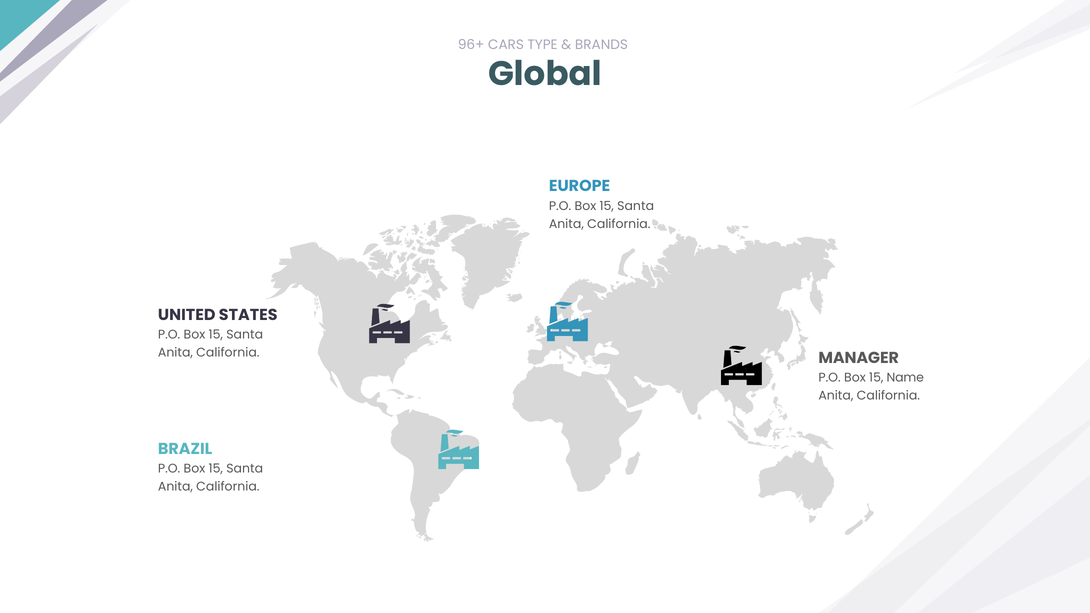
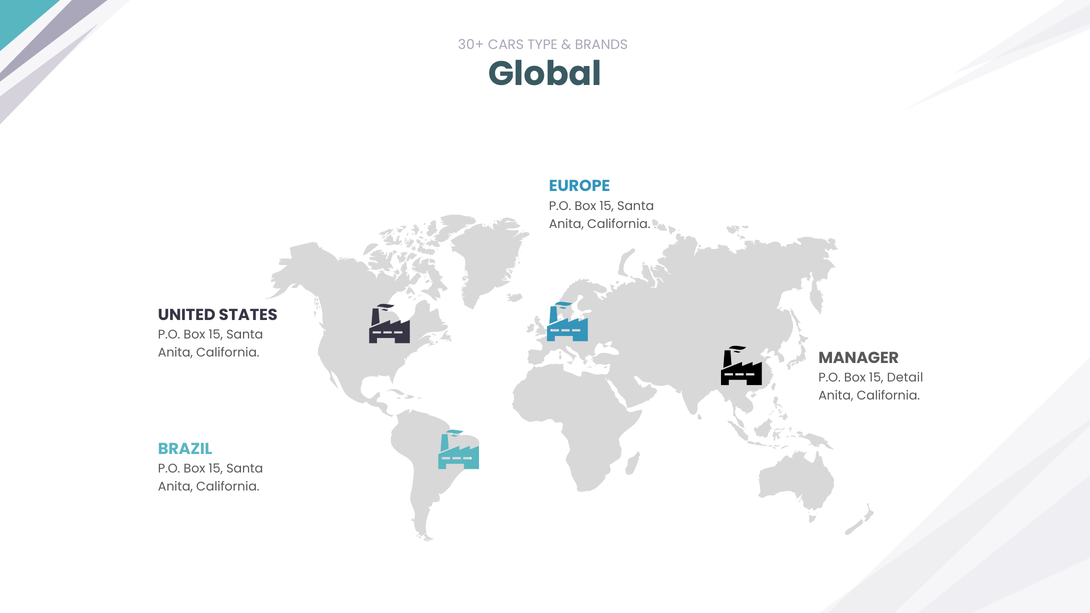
96+: 96+ -> 30+ (471, 45)
Name: Name -> Detail (905, 378)
